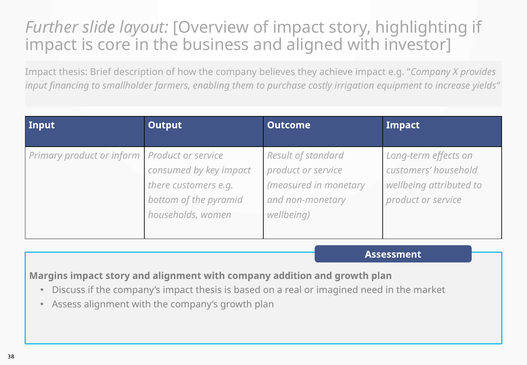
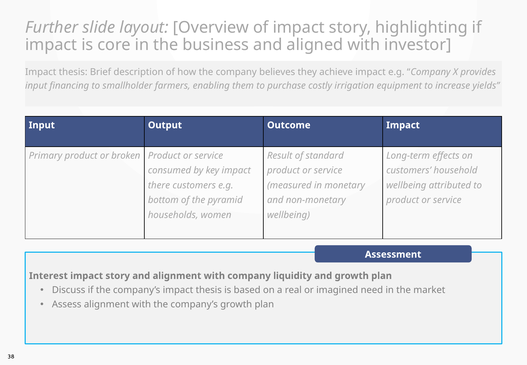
inform: inform -> broken (126, 156)
Margins: Margins -> Interest (48, 276)
addition: addition -> liquidity (293, 276)
